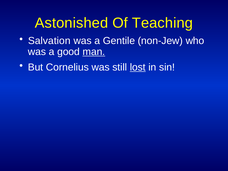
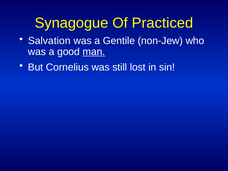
Astonished: Astonished -> Synagogue (72, 23)
Teaching: Teaching -> Practiced (162, 23)
lost underline: present -> none (138, 67)
